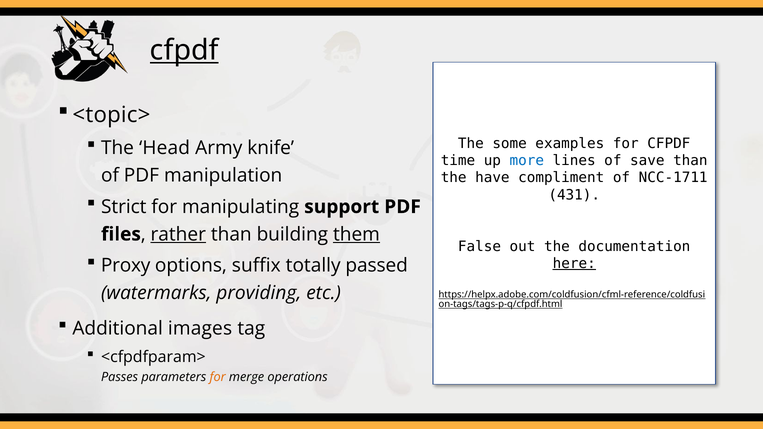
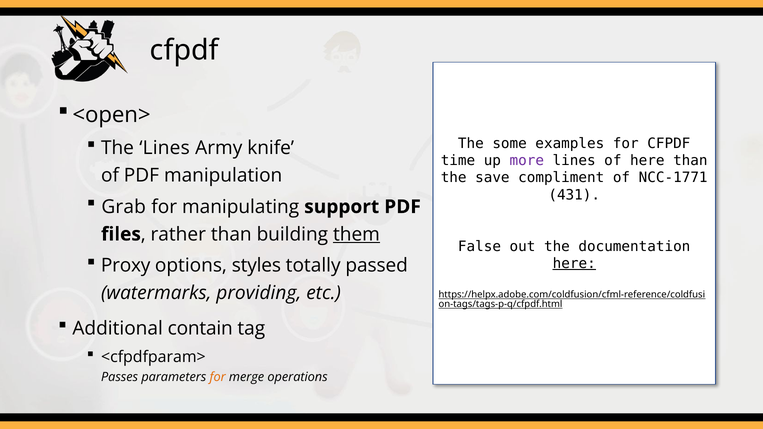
cfpdf underline: present -> none (184, 51)
<topic>: <topic> -> <open> (112, 115)
The Head: Head -> Lines (165, 148)
more colour: blue -> purple (527, 161)
of save: save -> here (647, 161)
have: have -> save (492, 178)
NCC-1711: NCC-1711 -> NCC-1771 (673, 178)
Strict: Strict -> Grab (124, 207)
rather underline: present -> none (178, 234)
suffix: suffix -> styles (256, 266)
images: images -> contain (200, 329)
